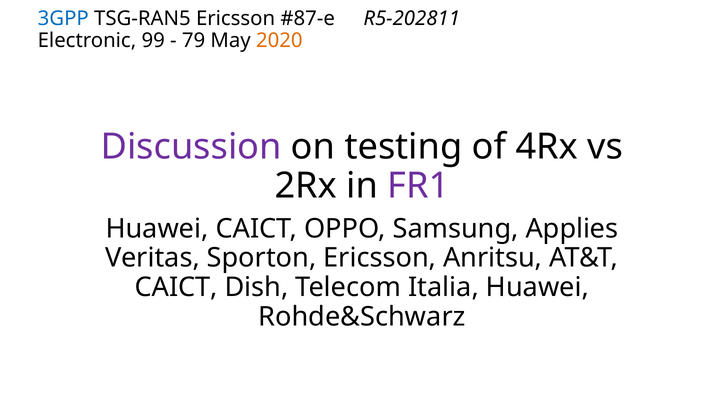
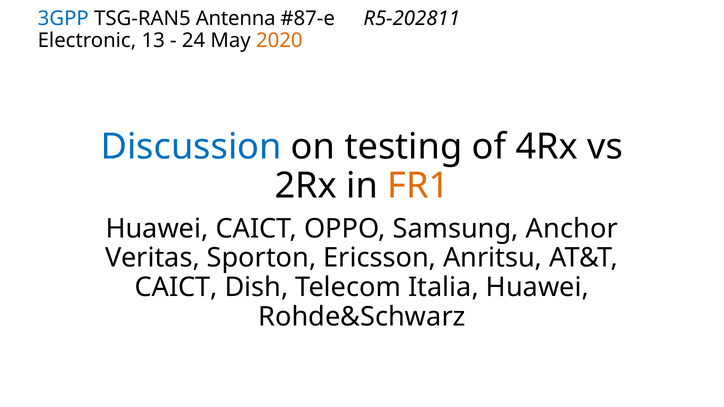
TSG-RAN5 Ericsson: Ericsson -> Antenna (236, 18)
99: 99 -> 13 (153, 40)
79: 79 -> 24 (194, 40)
Discussion colour: purple -> blue (191, 147)
FR1 colour: purple -> orange (418, 186)
Applies: Applies -> Anchor (572, 229)
